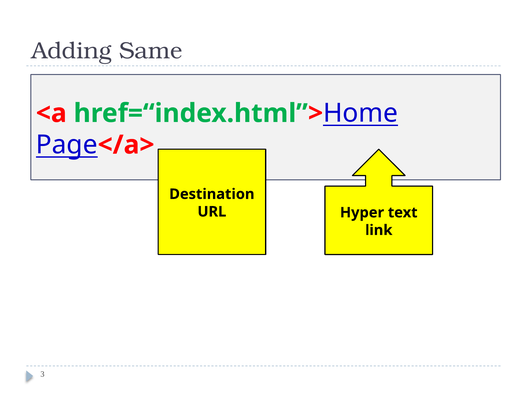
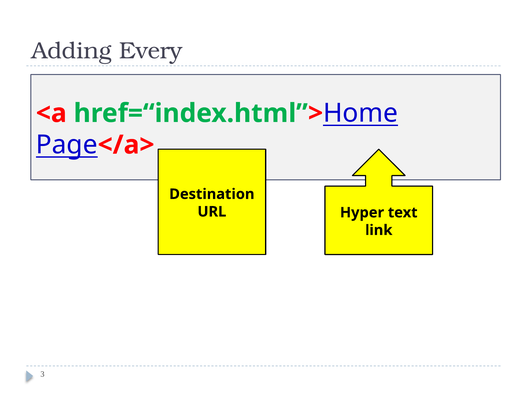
Same: Same -> Every (151, 51)
